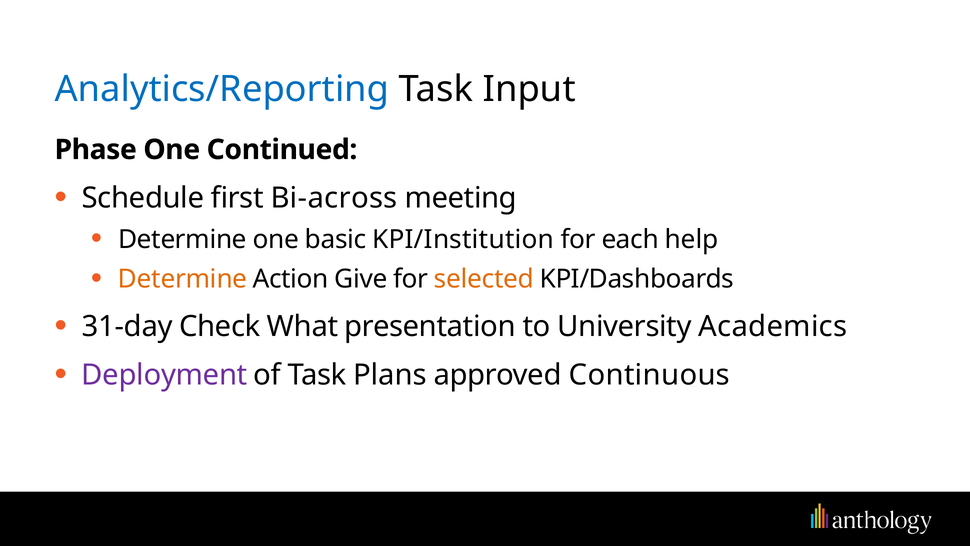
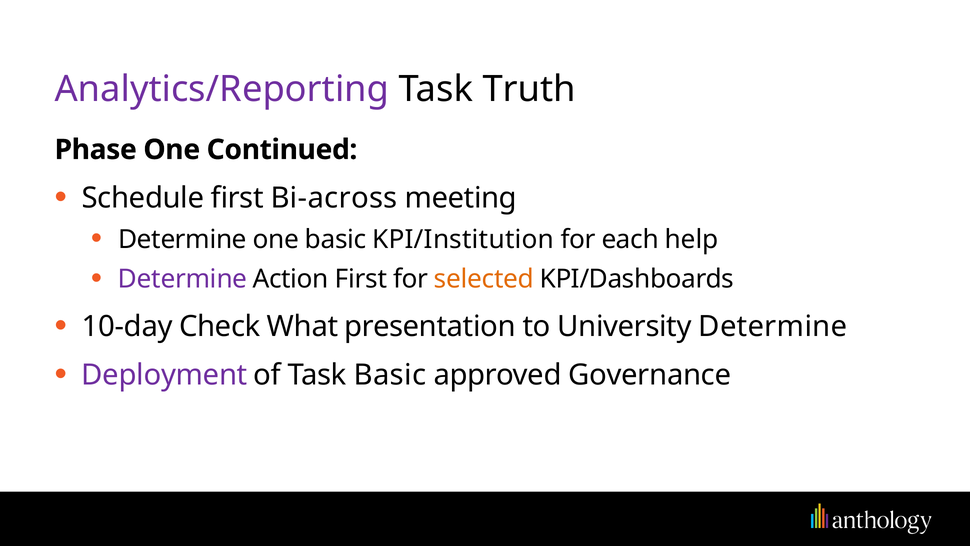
Analytics/Reporting colour: blue -> purple (222, 89)
Input: Input -> Truth (529, 89)
Determine colour: orange -> purple (183, 279)
Action Give: Give -> First (361, 279)
31-day: 31-day -> 10-day (127, 326)
University Academics: Academics -> Determine (773, 326)
Task Plans: Plans -> Basic (390, 375)
Continuous: Continuous -> Governance (650, 375)
